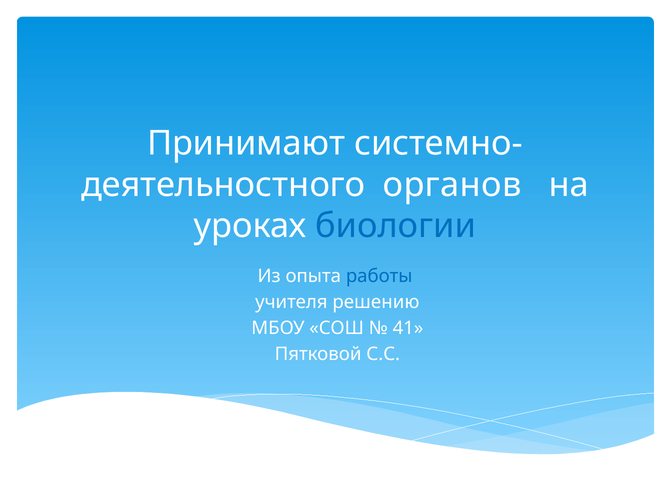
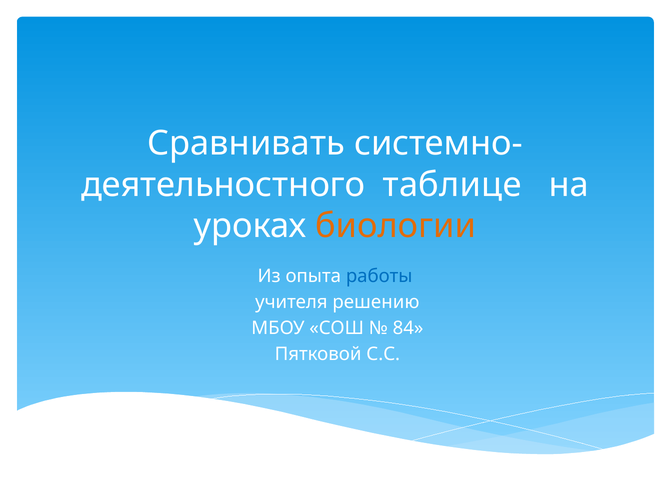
Принимают: Принимают -> Сравнивать (246, 144)
органов: органов -> таблице (452, 185)
биологии colour: blue -> orange (396, 226)
41: 41 -> 84 (408, 329)
